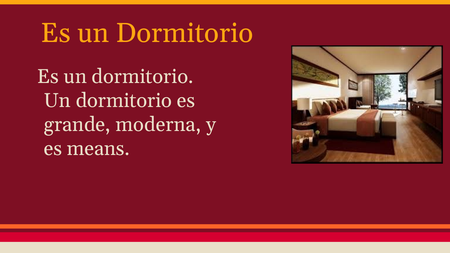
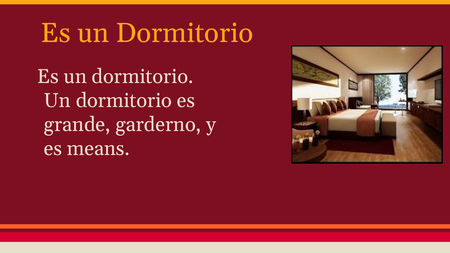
moderna: moderna -> garderno (158, 125)
